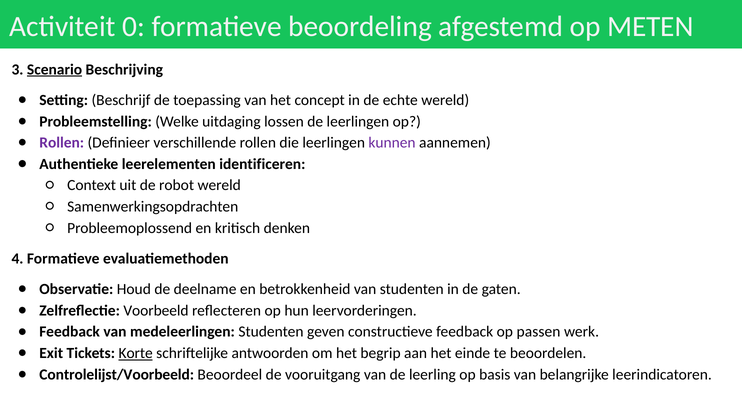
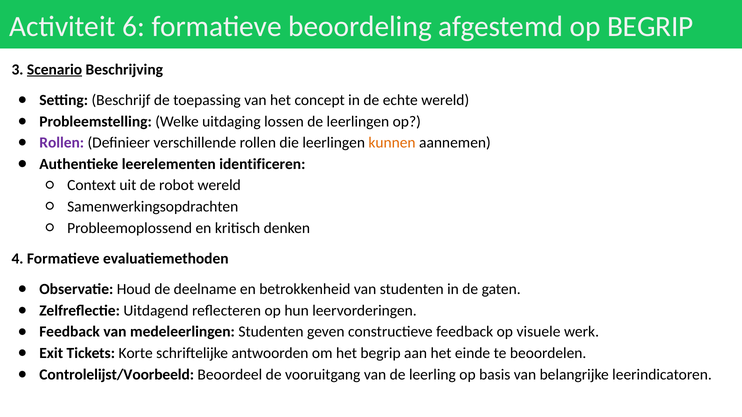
0: 0 -> 6 (134, 27)
op METEN: METEN -> BEGRIP (650, 27)
kunnen colour: purple -> orange (392, 143)
Voorbeeld: Voorbeeld -> Uitdagend (156, 311)
passen: passen -> visuele (539, 332)
Korte underline: present -> none (136, 353)
